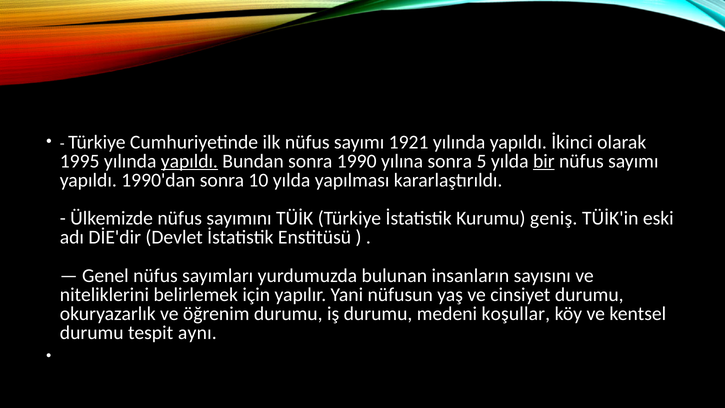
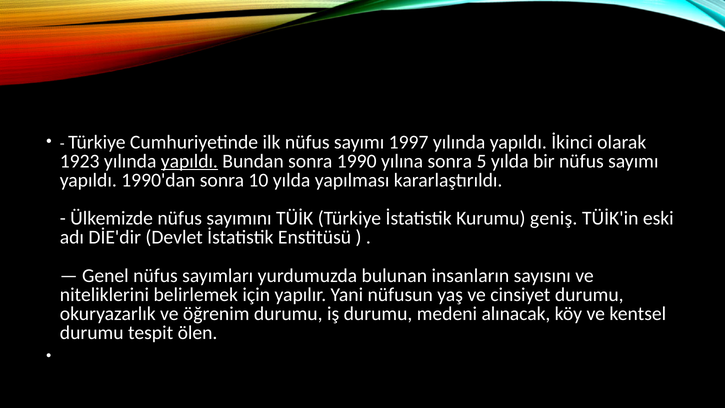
1921: 1921 -> 1997 (409, 142)
1995: 1995 -> 1923 (80, 161)
bir underline: present -> none (544, 161)
koşullar: koşullar -> alınacak (516, 314)
aynı: aynı -> ölen (197, 333)
